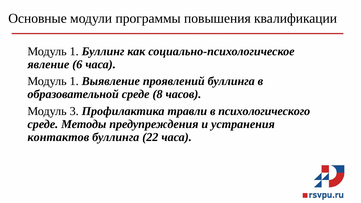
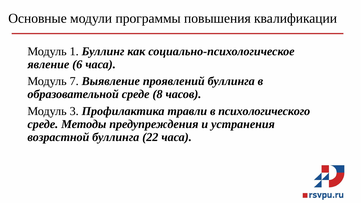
1: 1 -> 7 (74, 81)
контактов: контактов -> возрастной (58, 137)
